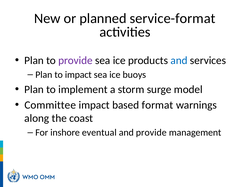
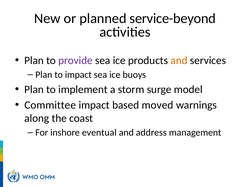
service-format: service-format -> service-beyond (173, 18)
and colour: blue -> orange (179, 61)
format: format -> moved (158, 105)
and provide: provide -> address (151, 133)
